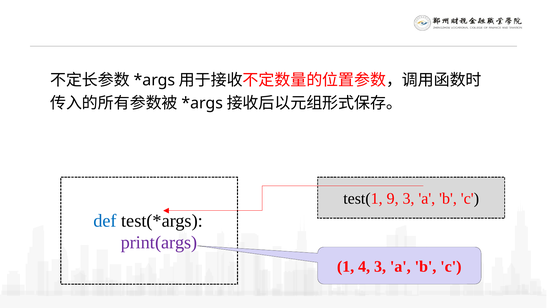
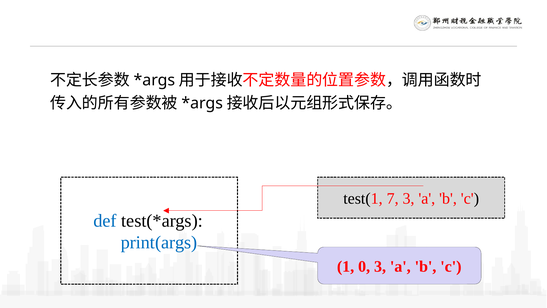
9: 9 -> 7 (393, 198)
print(args colour: purple -> blue (159, 242)
4: 4 -> 0 (364, 266)
